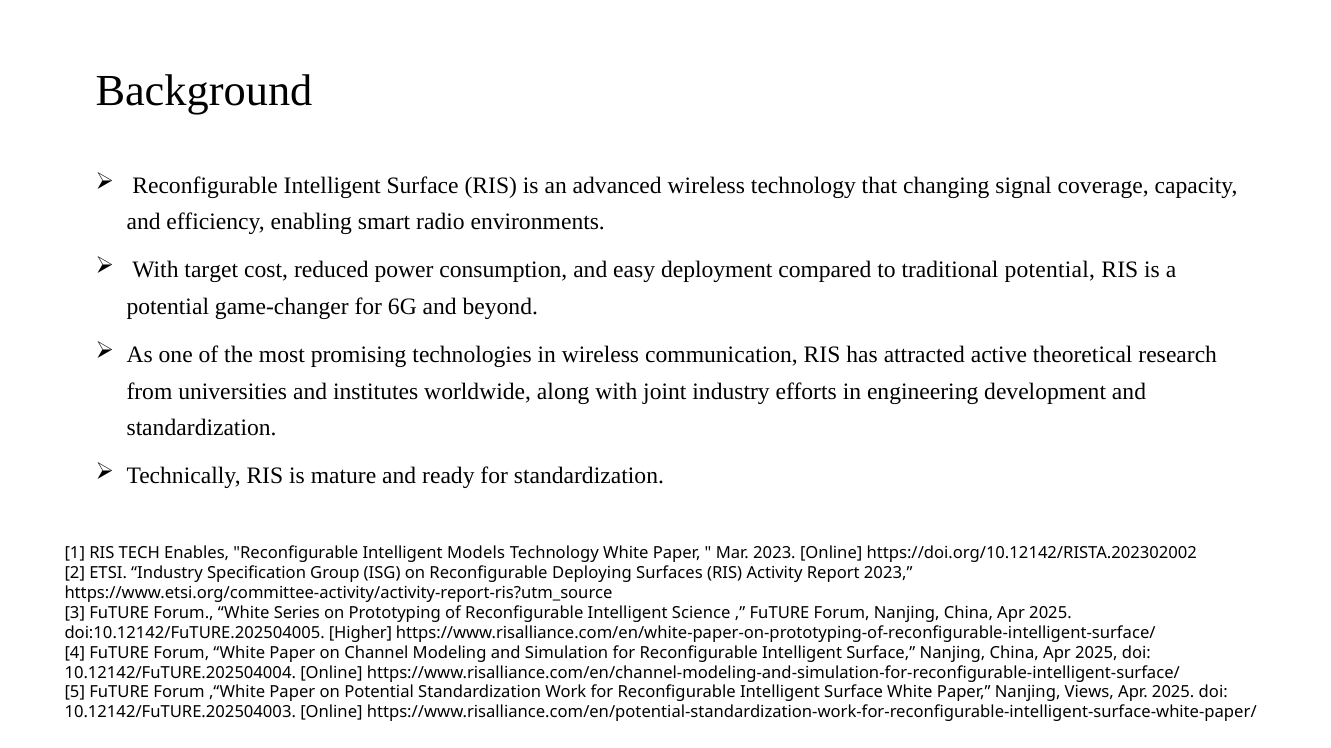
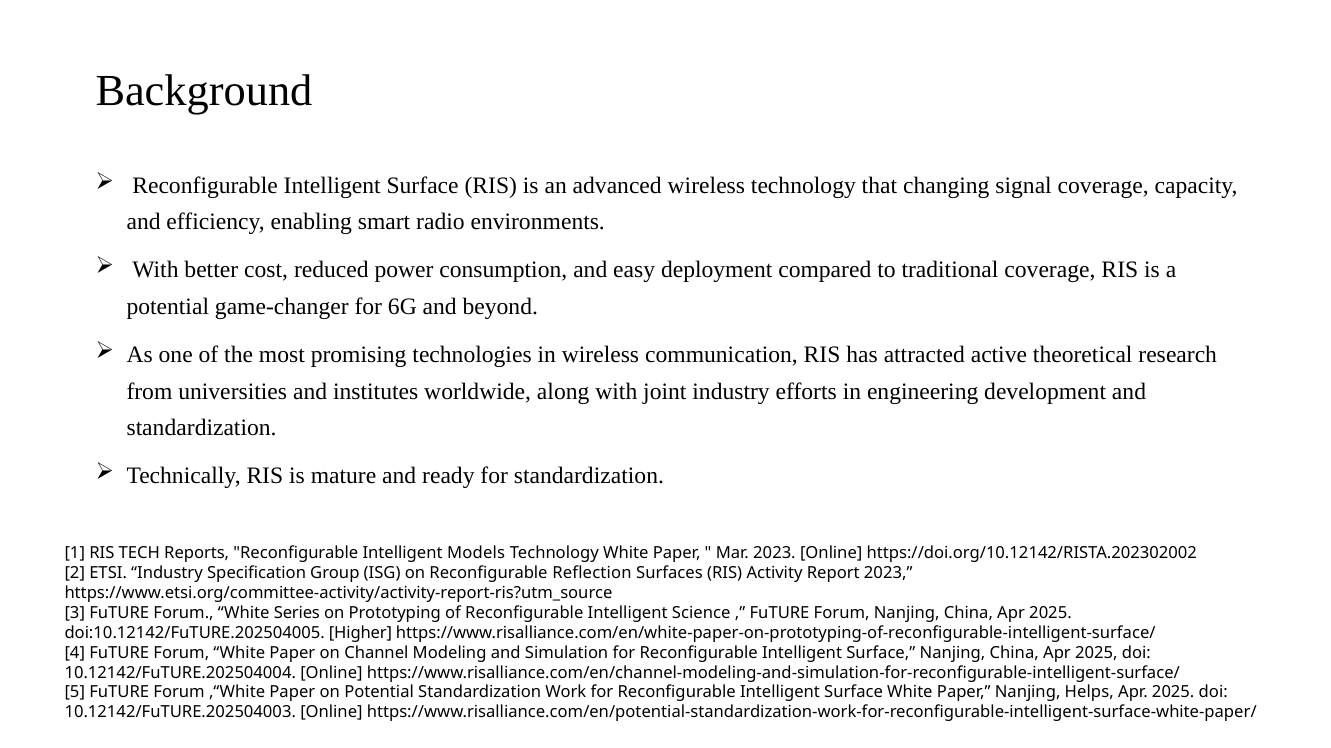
target: target -> better (211, 270)
traditional potential: potential -> coverage (1050, 270)
Enables: Enables -> Reports (197, 553)
Deploying: Deploying -> Reflection (592, 573)
Views: Views -> Helps (1089, 693)
